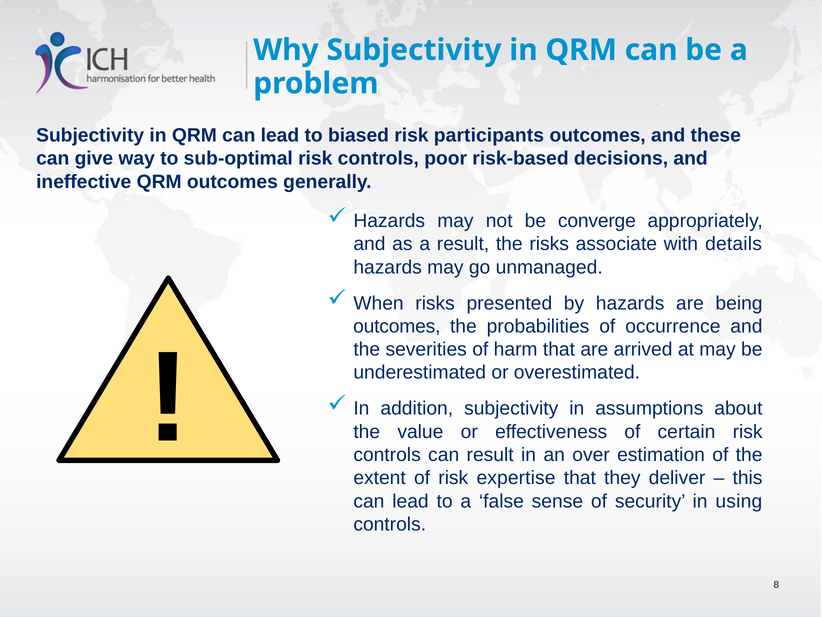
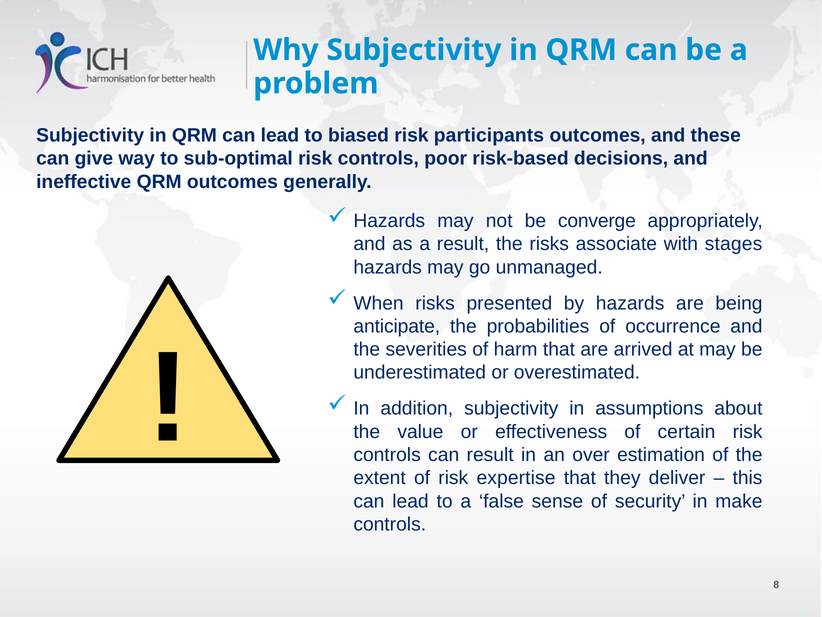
details: details -> stages (734, 244)
outcomes: outcomes -> anticipate (397, 326)
using: using -> make (739, 501)
